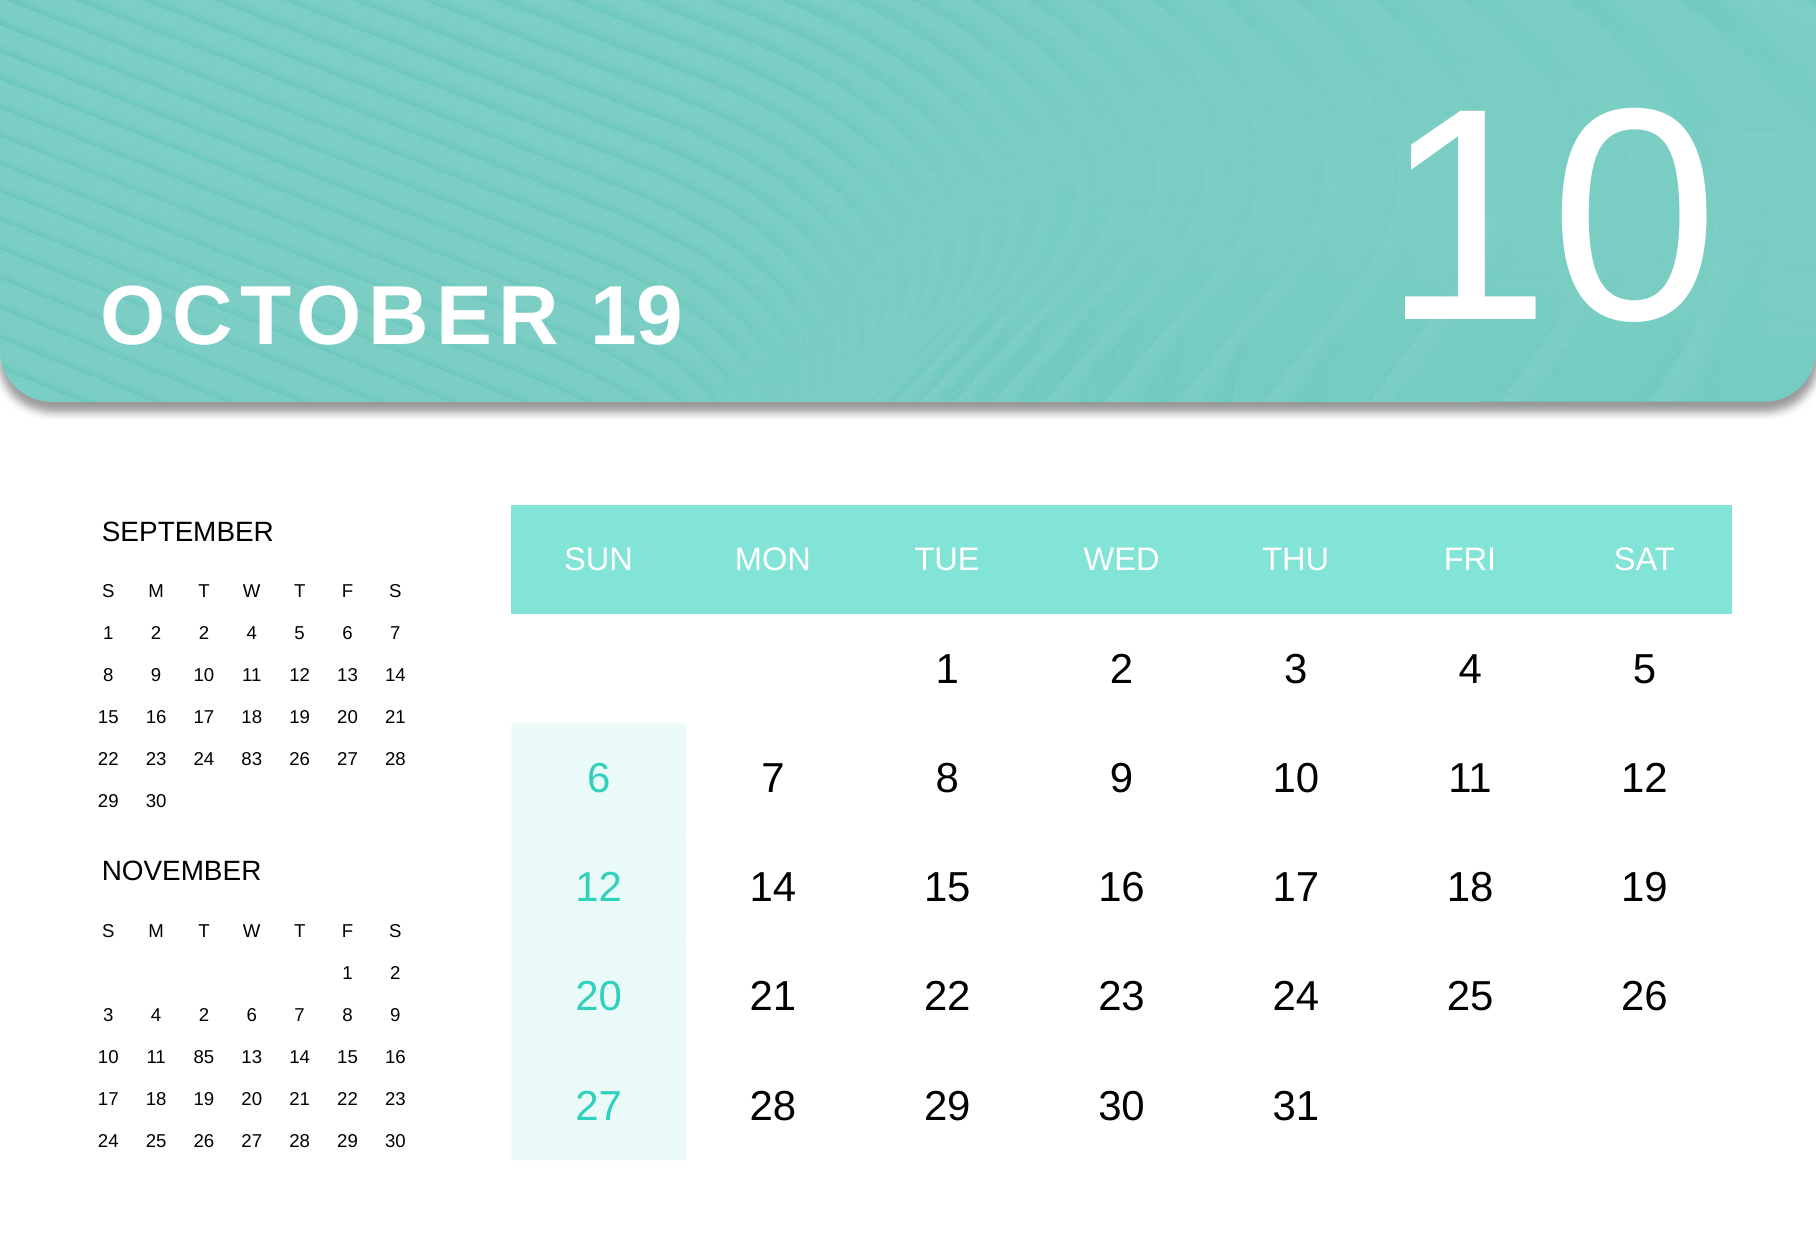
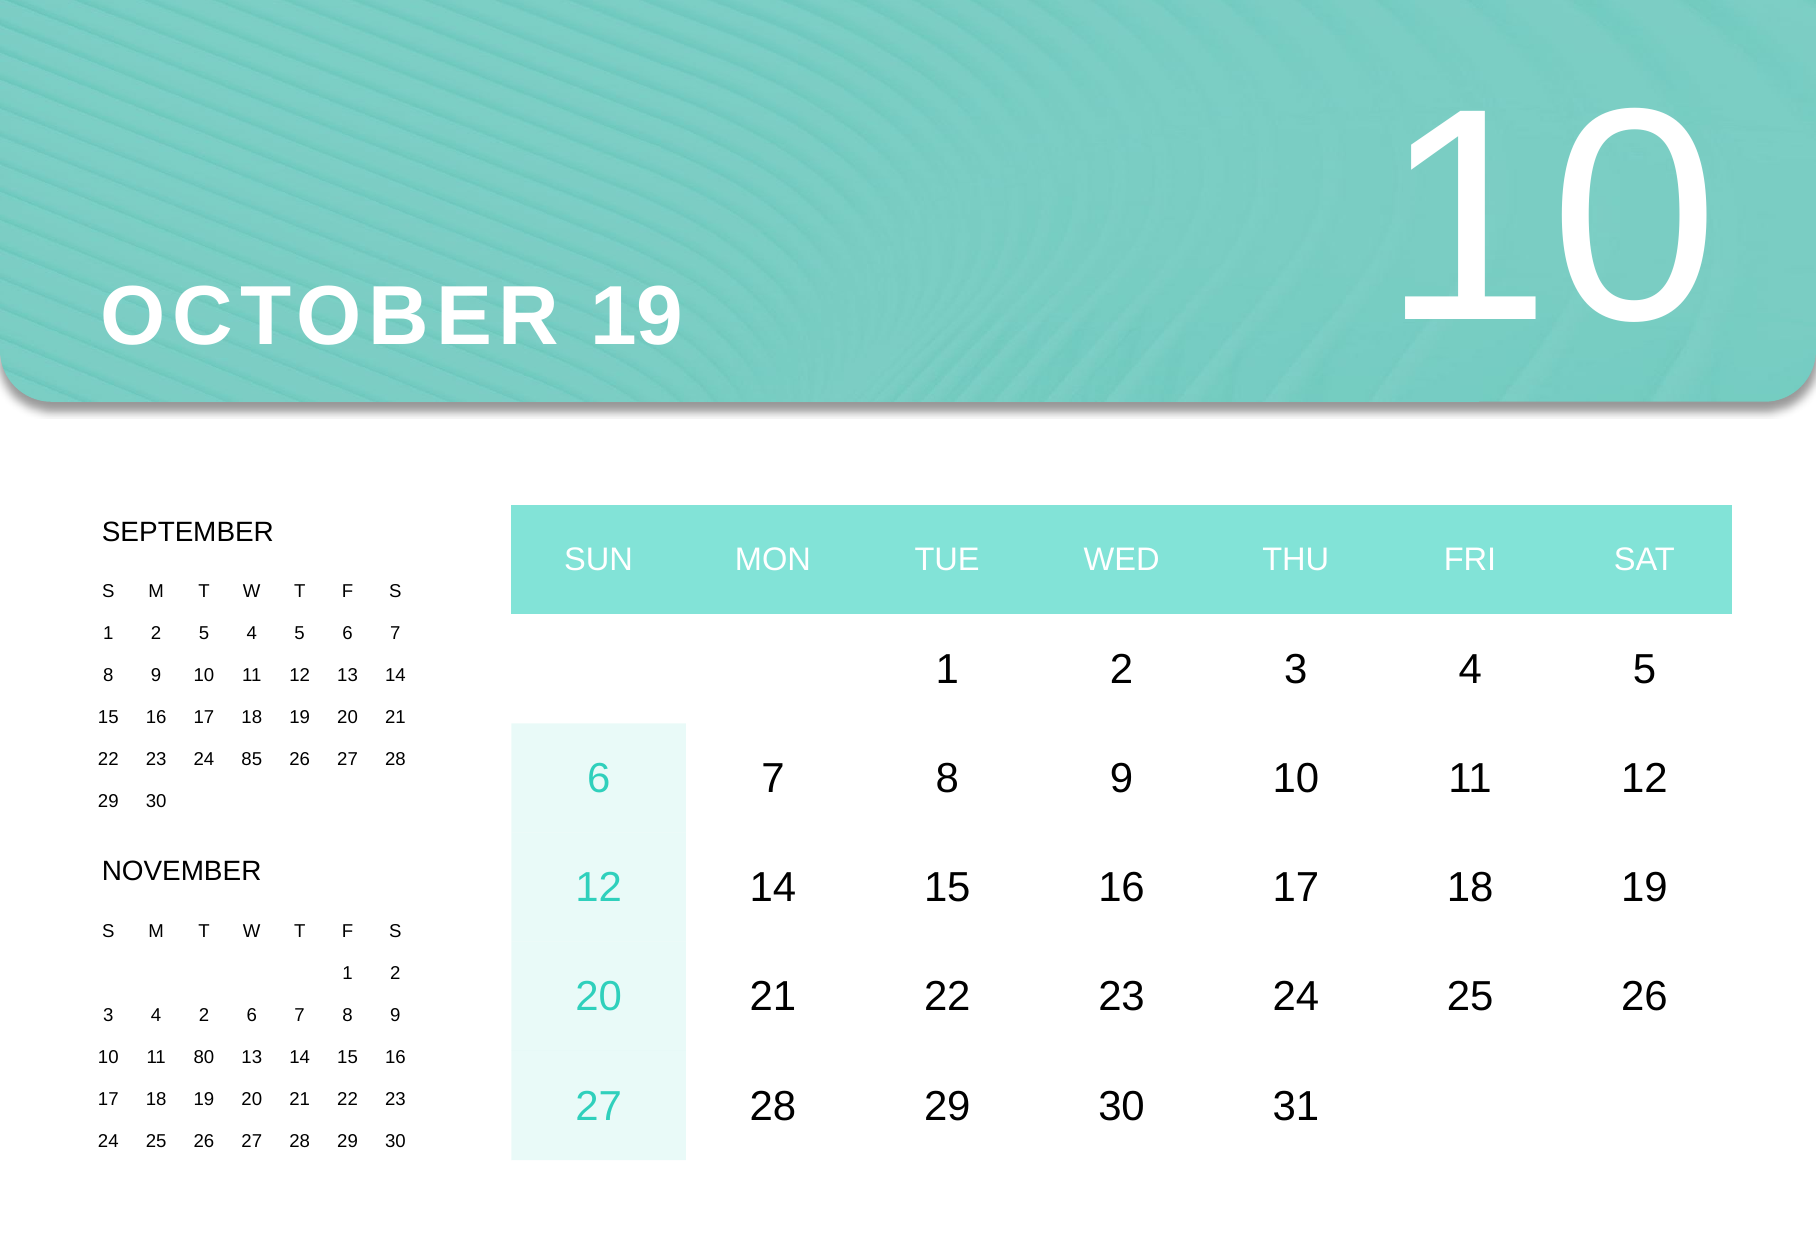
2 2: 2 -> 5 (204, 634)
83: 83 -> 85 (252, 759)
85: 85 -> 80 (204, 1057)
